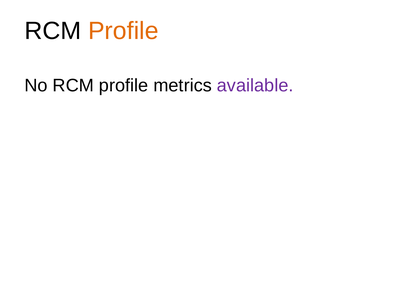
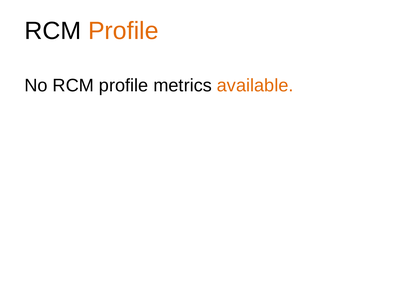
available colour: purple -> orange (255, 86)
